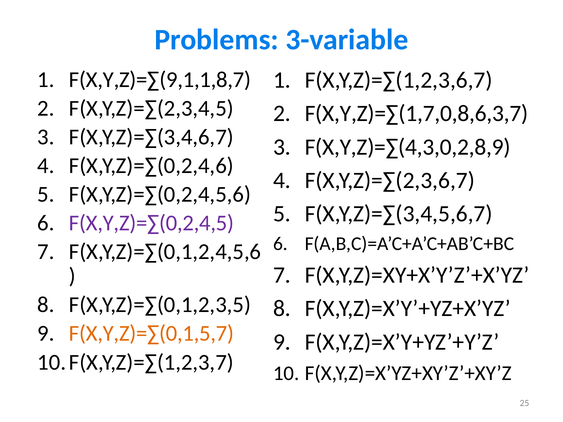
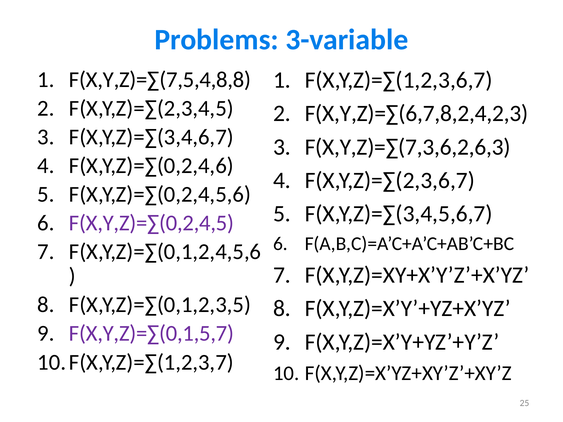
F(X,Y,Z)=∑(9,1,1,8,7: F(X,Y,Z)=∑(9,1,1,8,7 -> F(X,Y,Z)=∑(7,5,4,8,8 (160, 80)
F(X,Y,Z)=∑(1,7,0,8,6,3,7: F(X,Y,Z)=∑(1,7,0,8,6,3,7 -> F(X,Y,Z)=∑(6,7,8,2,4,2,3 (416, 114)
F(X,Y,Z)=∑(4,3,0,2,8,9: F(X,Y,Z)=∑(4,3,0,2,8,9 -> F(X,Y,Z)=∑(7,3,6,2,6,3 (408, 147)
F(X,Y,Z)=∑(0,1,5,7 colour: orange -> purple (151, 334)
